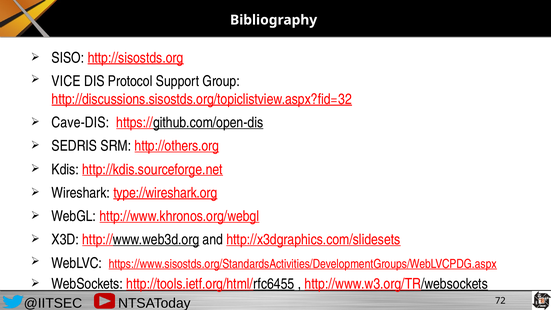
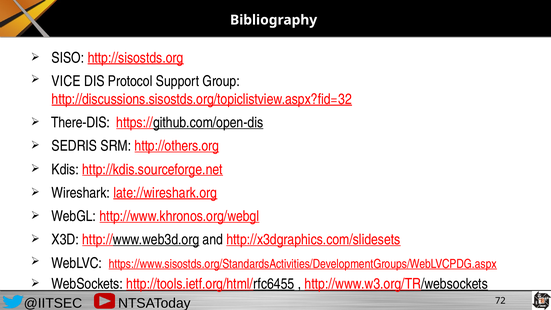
Cave-DIS: Cave-DIS -> There-DIS (81, 123)
type://wireshark.org: type://wireshark.org -> late://wireshark.org (165, 193)
